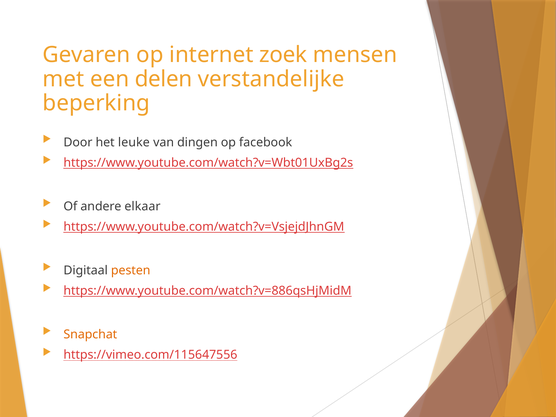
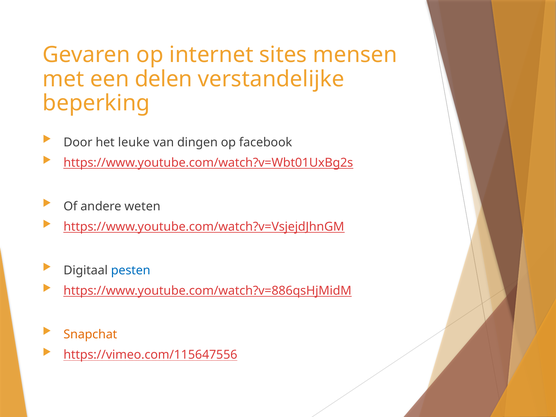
zoek: zoek -> sites (283, 55)
elkaar: elkaar -> weten (142, 206)
pesten colour: orange -> blue (131, 271)
